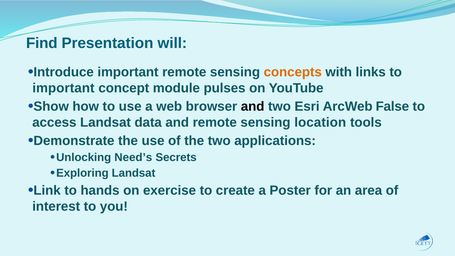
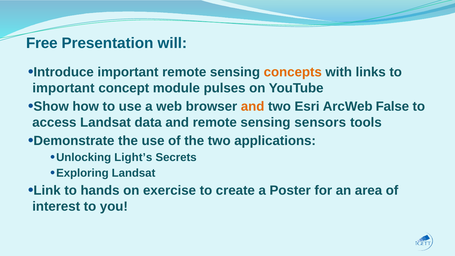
Find: Find -> Free (42, 43)
and colour: black -> orange (253, 106)
location: location -> sensors (320, 122)
Need’s: Need’s -> Light’s (133, 157)
